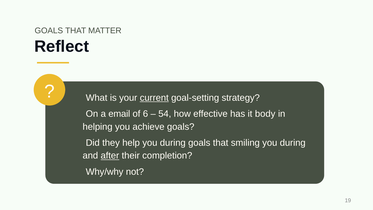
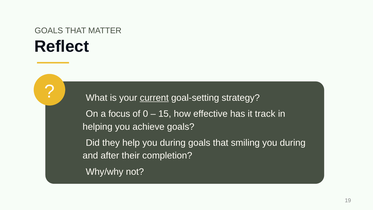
email: email -> focus (119, 114)
6: 6 -> 0 (145, 114)
54: 54 -> 15 (165, 114)
body: body -> track (265, 114)
after underline: present -> none (110, 156)
